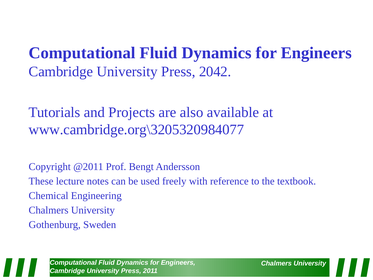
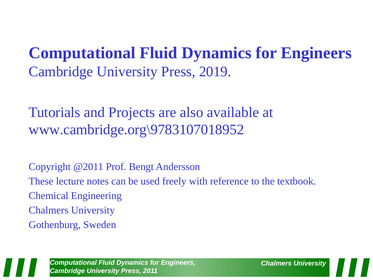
2042: 2042 -> 2019 (215, 71)
www.cambridge.org\3205320984077: www.cambridge.org\3205320984077 -> www.cambridge.org\9783107018952 (136, 130)
